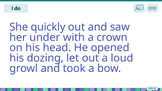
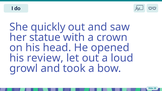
under: under -> statue (45, 37)
dozing: dozing -> review (45, 58)
